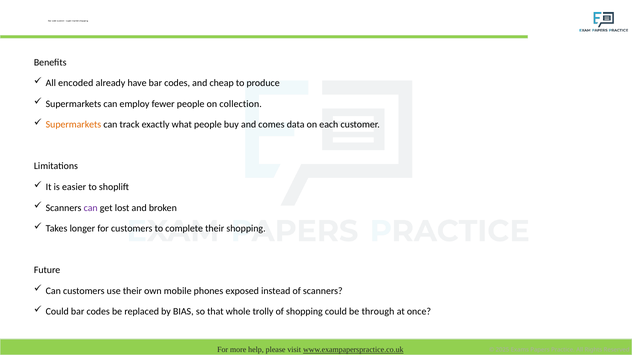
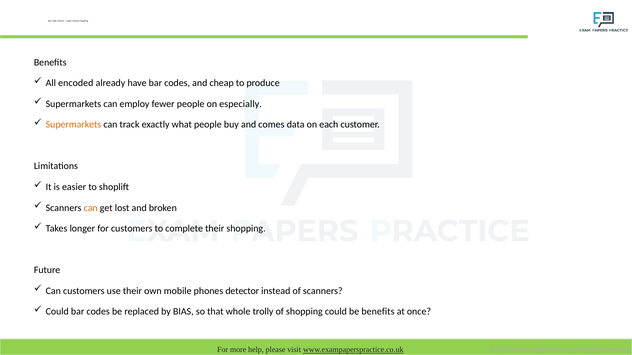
collection: collection -> especially (241, 104)
can colour: purple -> orange (91, 208)
exposed: exposed -> detector (242, 291)
be through: through -> benefits (378, 312)
